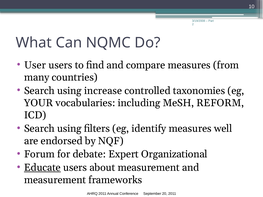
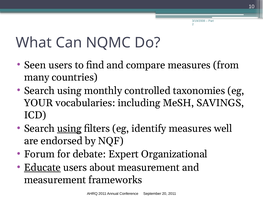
User: User -> Seen (35, 65)
increase: increase -> monthly (103, 91)
REFORM: REFORM -> SAVINGS (220, 103)
using underline: none -> present (69, 129)
